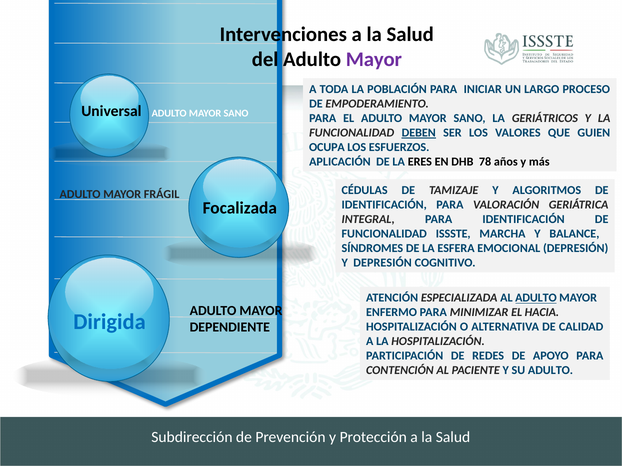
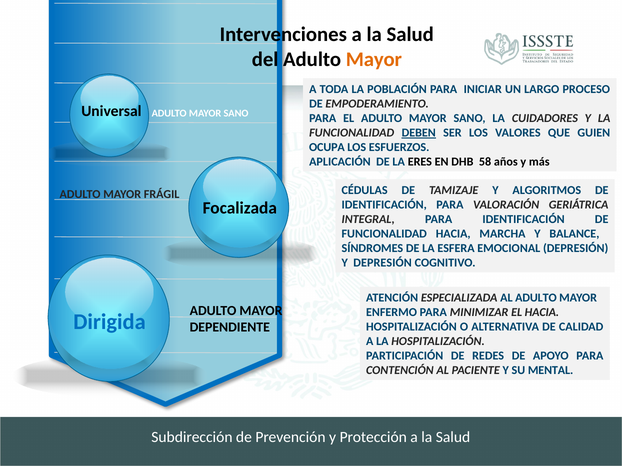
Mayor colour: purple -> orange (374, 60)
GERIÁTRICOS: GERIÁTRICOS -> CUIDADORES (545, 118)
78: 78 -> 58 (485, 162)
FUNCIONALIDAD ISSSTE: ISSSTE -> HACIA (453, 234)
ADULTO underline: present -> none (536, 298)
SU ADULTO: ADULTO -> MENTAL (551, 371)
